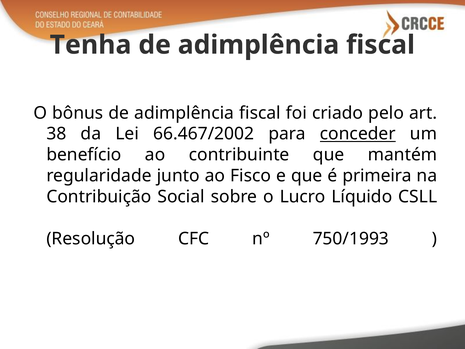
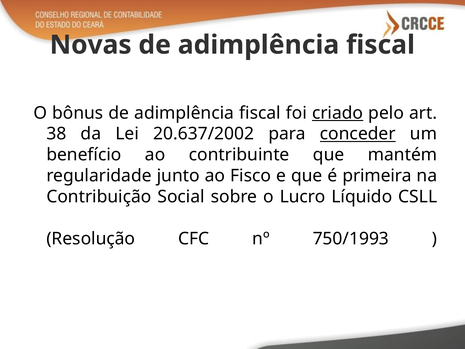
Tenha: Tenha -> Novas (91, 45)
criado underline: none -> present (338, 113)
66.467/2002: 66.467/2002 -> 20.637/2002 (204, 134)
